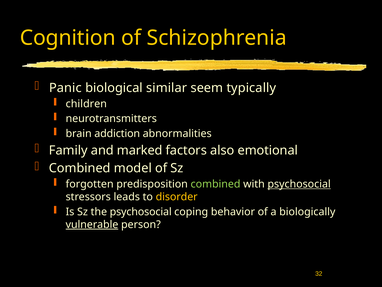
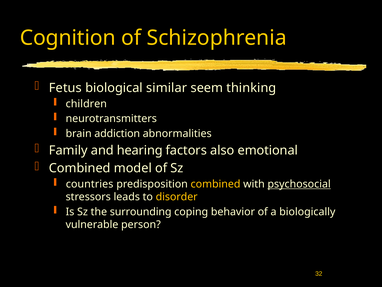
Panic: Panic -> Fetus (65, 88)
typically: typically -> thinking (251, 88)
marked: marked -> hearing (140, 150)
forgotten: forgotten -> countries (90, 184)
combined colour: light green -> yellow (216, 184)
the psychosocial: psychosocial -> surrounding (141, 211)
vulnerable underline: present -> none (92, 224)
